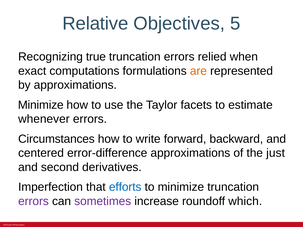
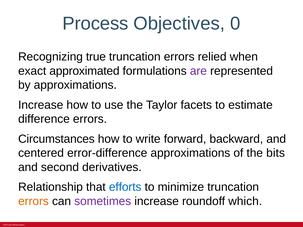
Relative: Relative -> Process (95, 24)
5: 5 -> 0 (235, 24)
computations: computations -> approximated (84, 71)
are colour: orange -> purple (198, 71)
Minimize: Minimize -> Increase (41, 105)
whenever: whenever -> difference (44, 119)
just: just -> bits (276, 153)
Imperfection: Imperfection -> Relationship (50, 187)
errors colour: purple -> orange (33, 201)
